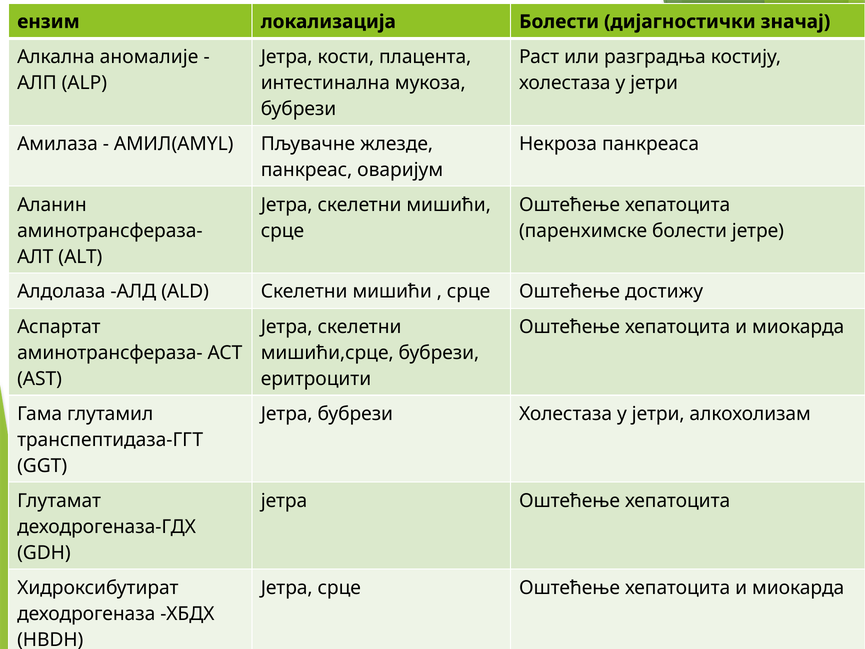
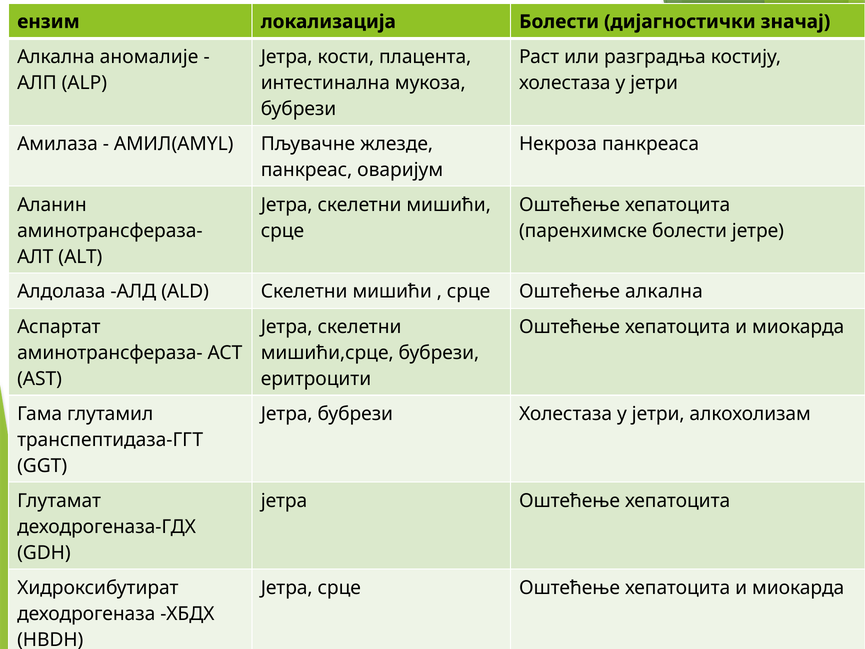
Оштећење достижу: достижу -> алкална (664, 292)
